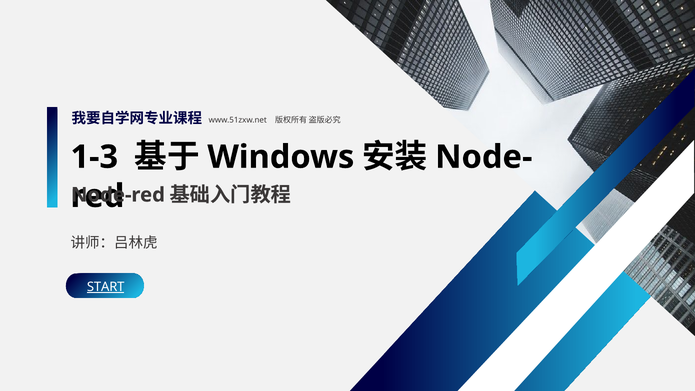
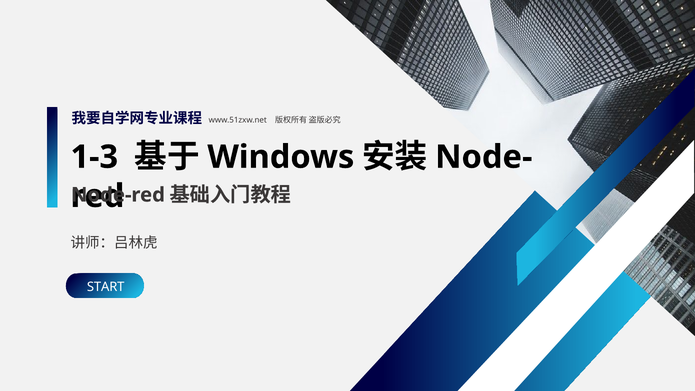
START underline: present -> none (106, 287)
